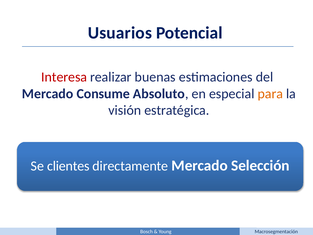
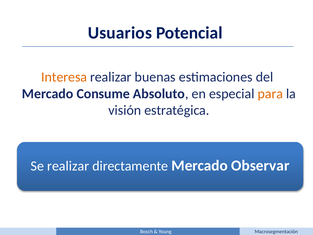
Interesa colour: red -> orange (64, 77)
Se clientes: clientes -> realizar (68, 166)
Selección: Selección -> Observar (260, 166)
